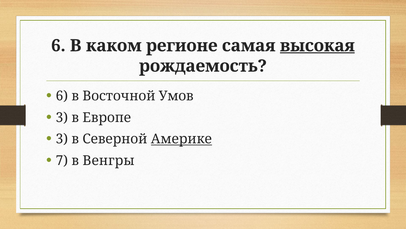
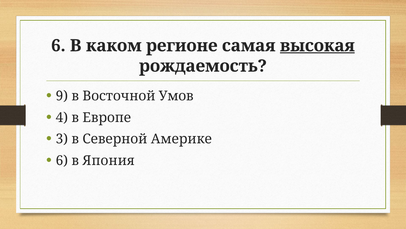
6: 6 -> 9 (62, 96)
3: 3 -> 4 (62, 117)
Америке underline: present -> none (181, 139)
7: 7 -> 6 (62, 160)
Венгры: Венгры -> Япония (109, 160)
